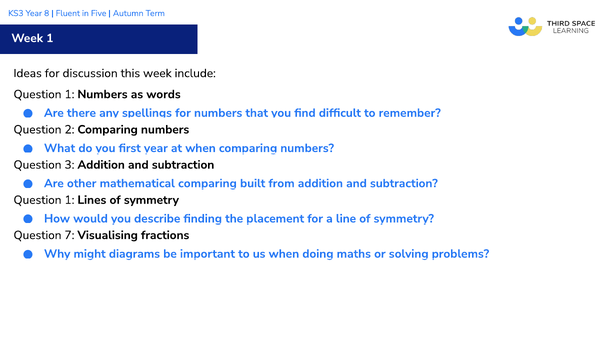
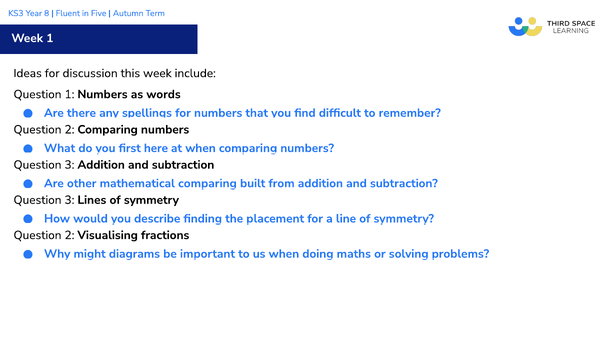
first year: year -> here (156, 148)
1: 1 -> 3 (69, 200)
7: 7 -> 2 (69, 235)
